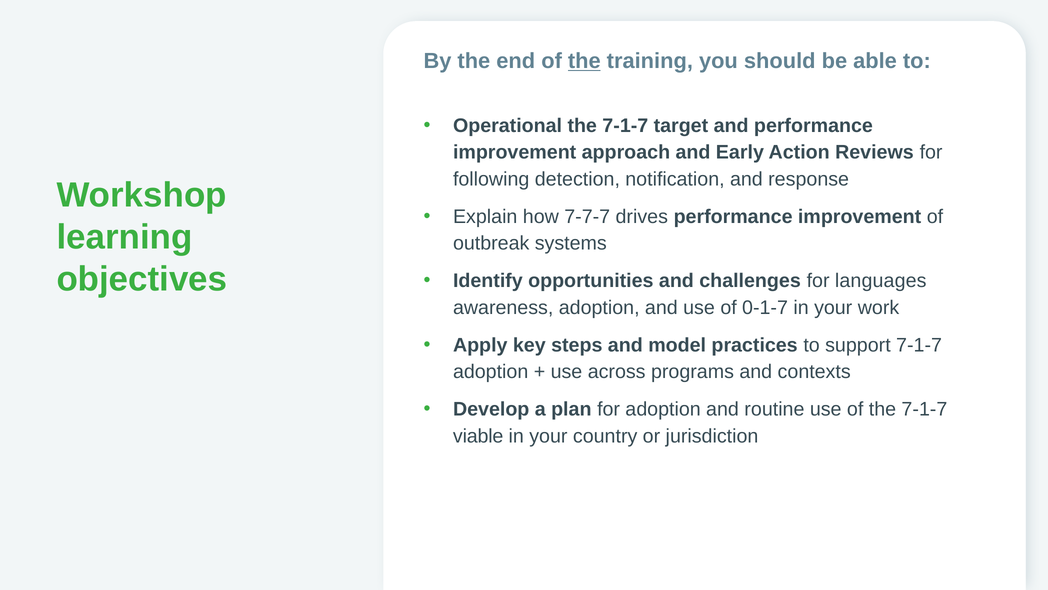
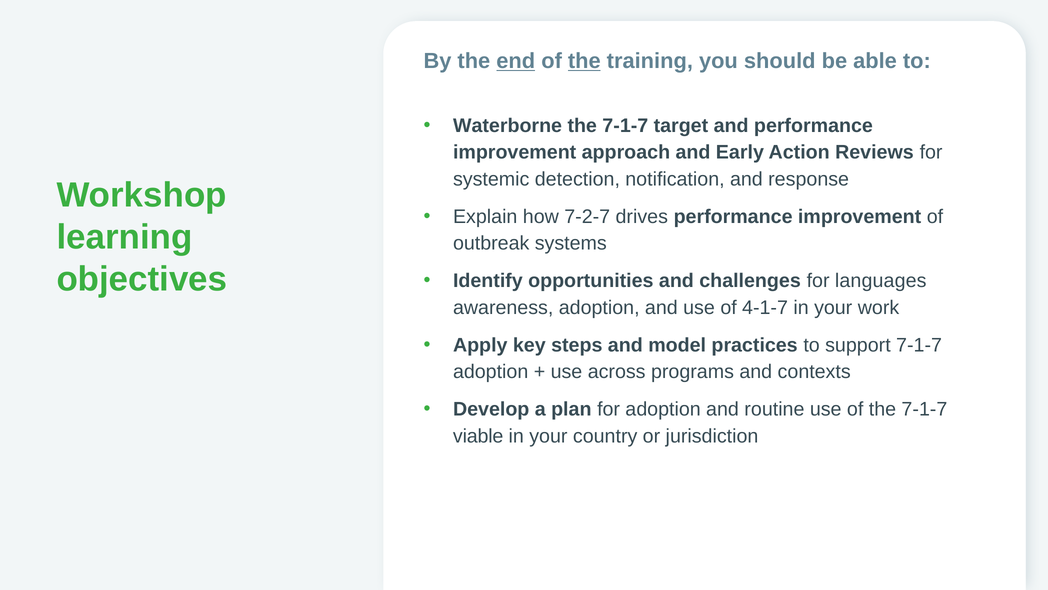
end underline: none -> present (516, 61)
Operational: Operational -> Waterborne (508, 126)
following: following -> systemic (491, 179)
7-7-7: 7-7-7 -> 7-2-7 (587, 217)
0-1-7: 0-1-7 -> 4-1-7 (765, 307)
